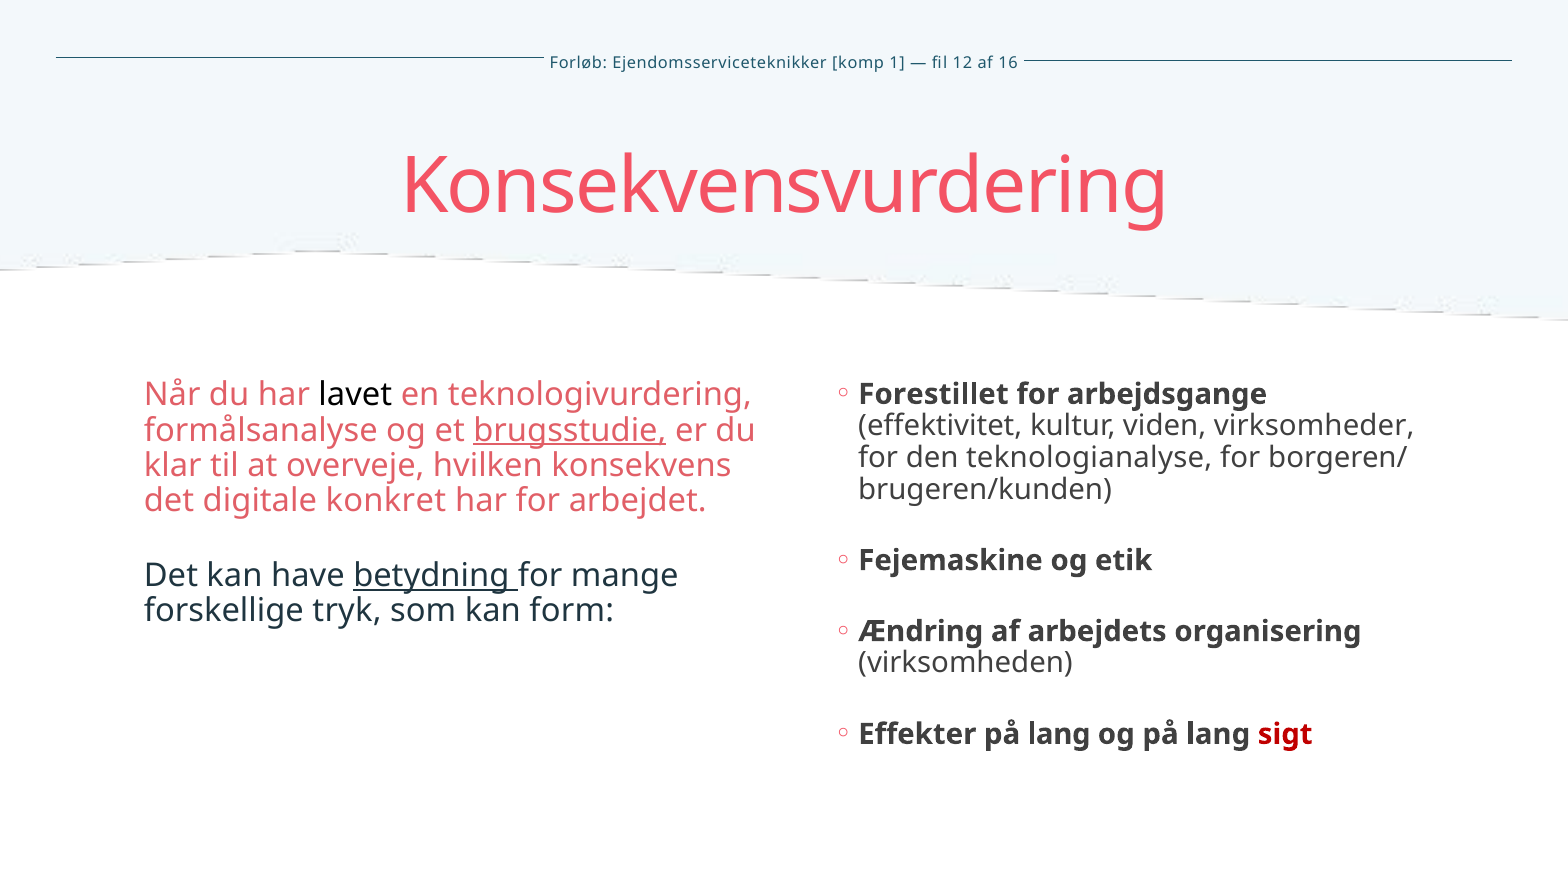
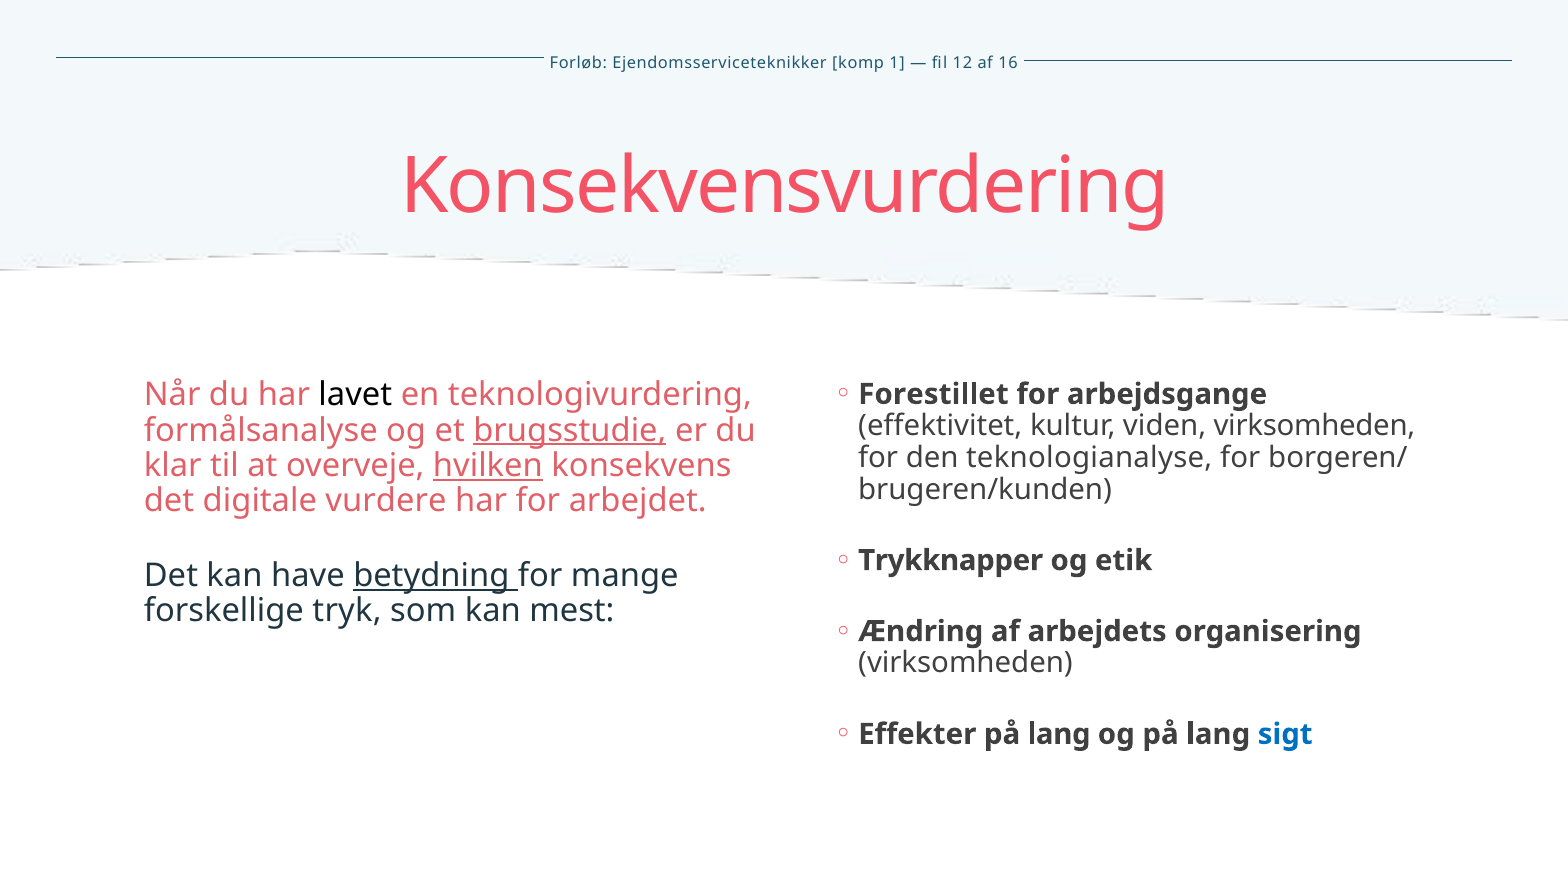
viden virksomheder: virksomheder -> virksomheden (1314, 426)
hvilken underline: none -> present (488, 466)
konkret: konkret -> vurdere (386, 501)
Fejemaskine: Fejemaskine -> Trykknapper (951, 560)
form: form -> mest (572, 611)
sigt colour: red -> blue (1285, 734)
